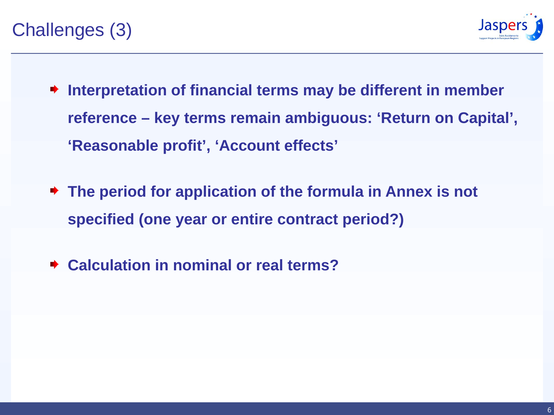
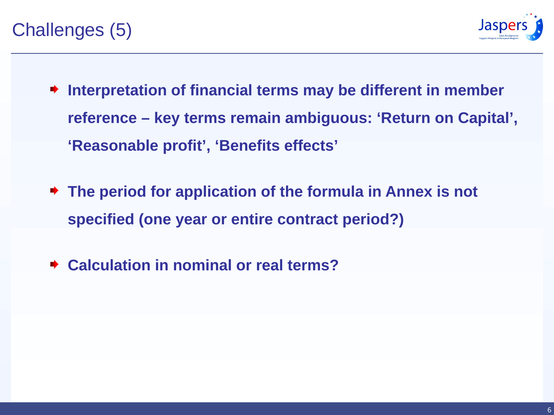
3: 3 -> 5 (121, 30)
Account: Account -> Benefits (247, 146)
